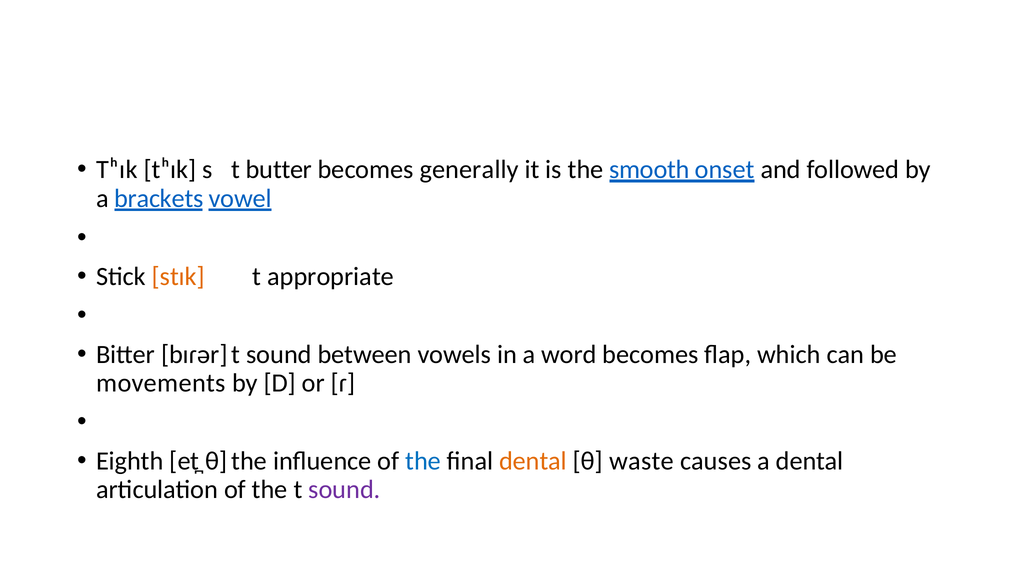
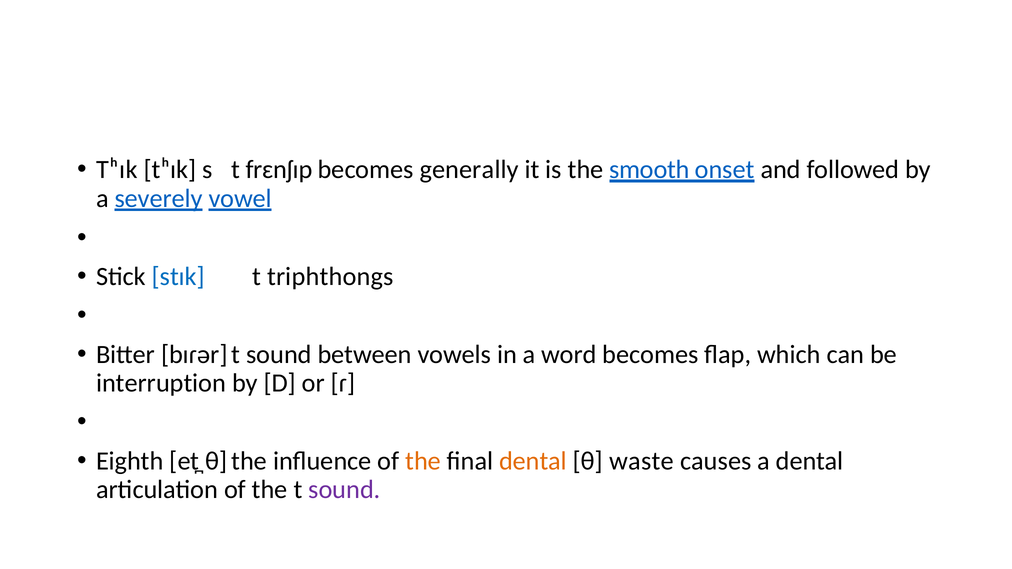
butter: butter -> frɛnʃɪp (279, 170)
brackets: brackets -> severely (159, 199)
stɪk colour: orange -> blue (178, 277)
appropriate: appropriate -> triphthongs (330, 277)
movements: movements -> interruption (161, 383)
the colour: blue -> orange (423, 461)
